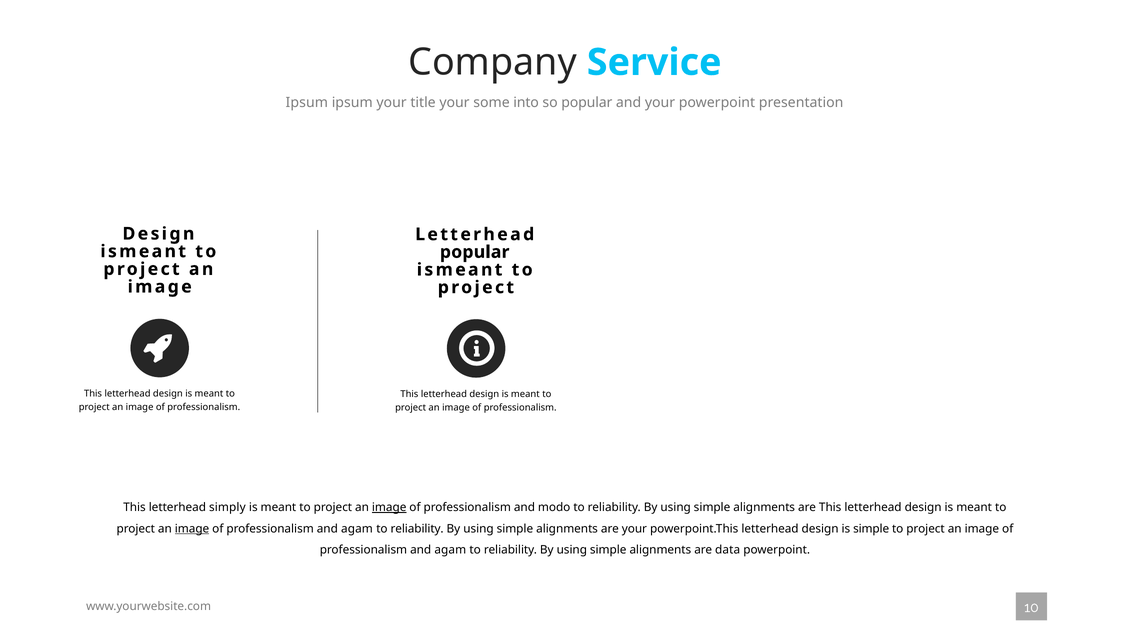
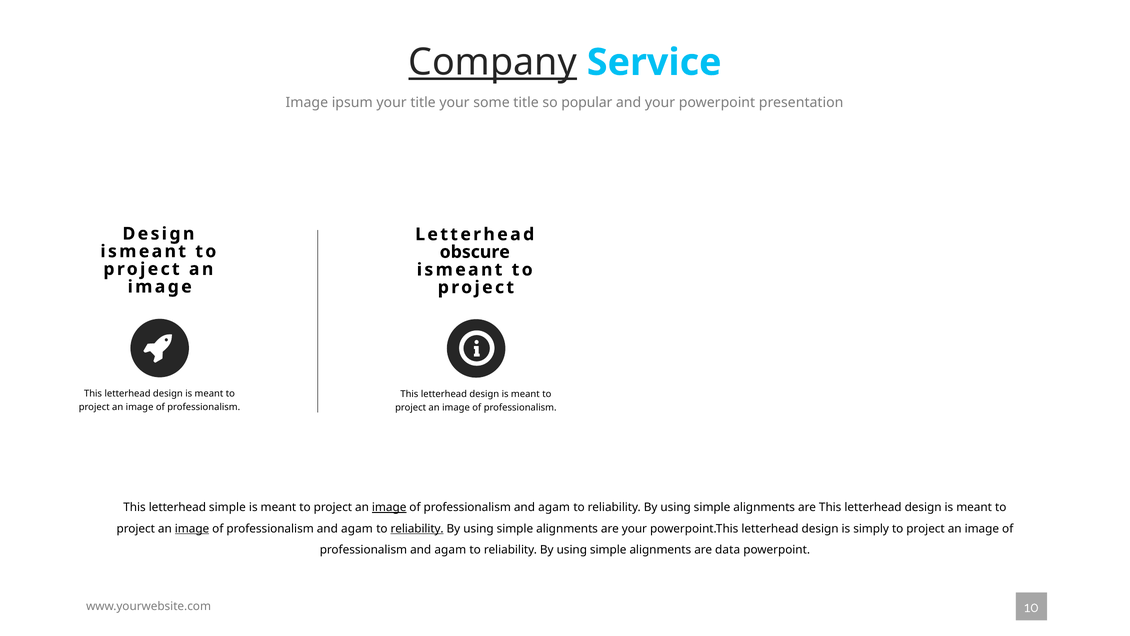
Company underline: none -> present (493, 62)
Ipsum: Ipsum -> Image (307, 102)
some into: into -> title (526, 102)
popular: popular -> obscure (475, 252)
letterhead simply: simply -> simple (227, 507)
modo: modo -> agam (554, 507)
reliability underline: none -> present (417, 528)
is simple: simple -> simply (871, 528)
